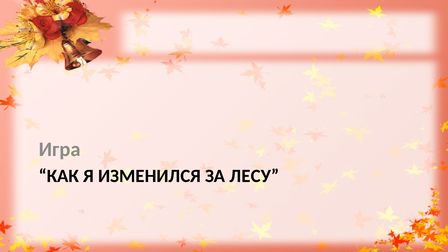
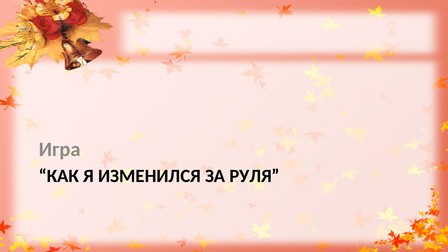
ЛЕСУ: ЛЕСУ -> РУЛЯ (255, 176)
